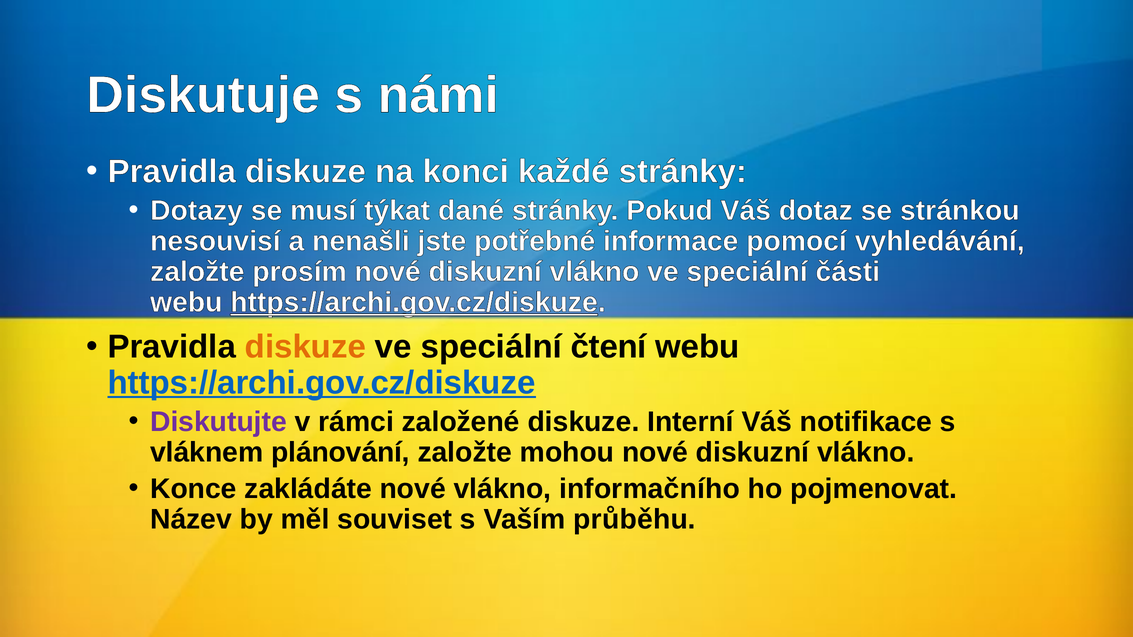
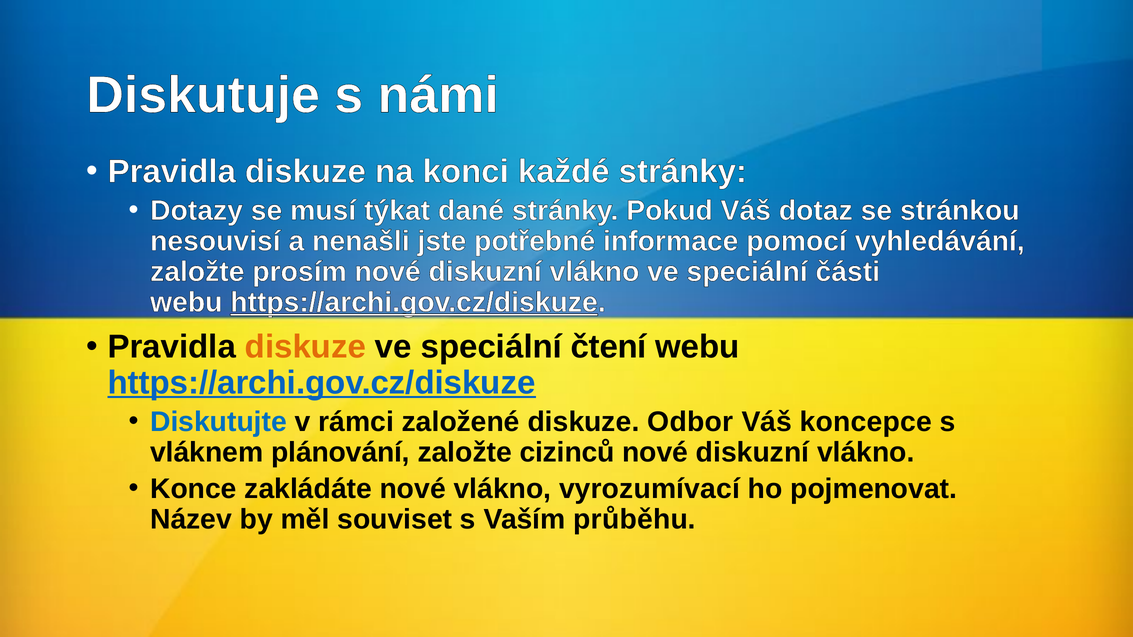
Diskutujte colour: purple -> blue (218, 422)
Interní: Interní -> Odbor (690, 422)
notifikace: notifikace -> koncepce (866, 422)
mohou: mohou -> cizinců (567, 452)
informačního: informačního -> vyrozumívací (649, 489)
